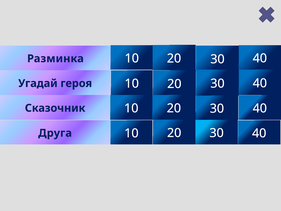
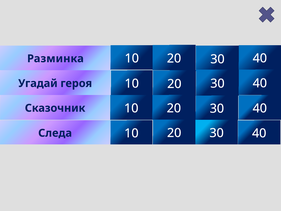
Друга: Друга -> Следа (55, 133)
